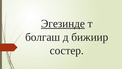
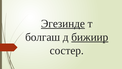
бижиир underline: none -> present (90, 37)
